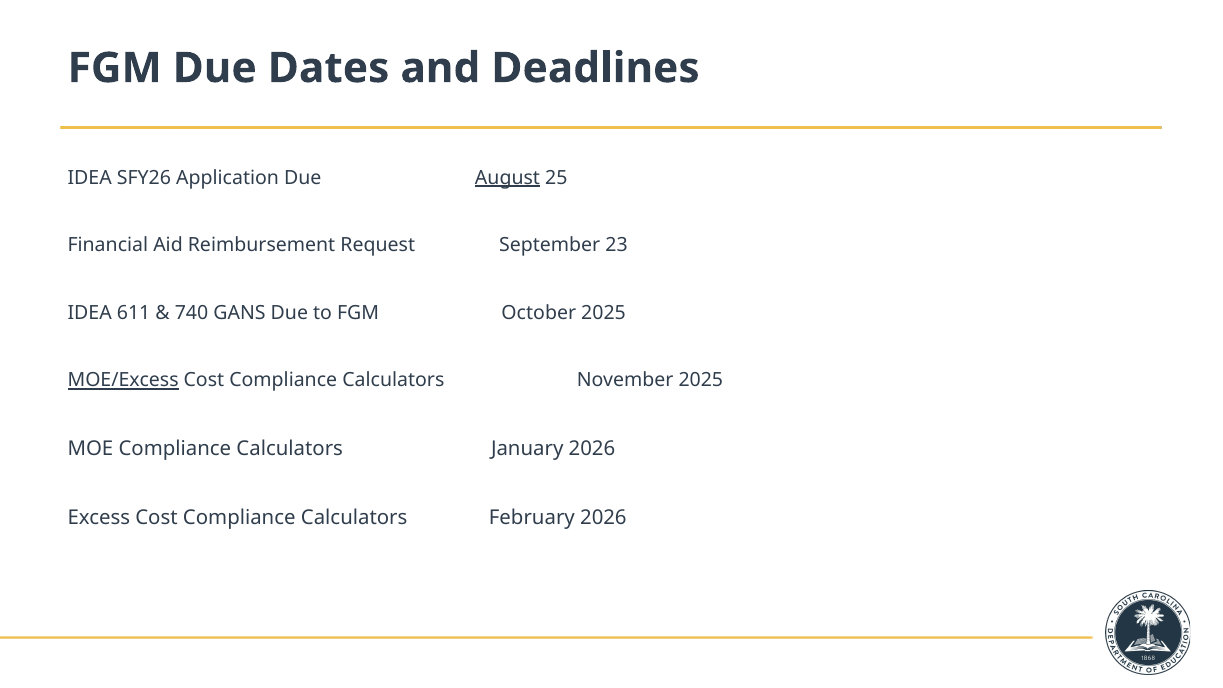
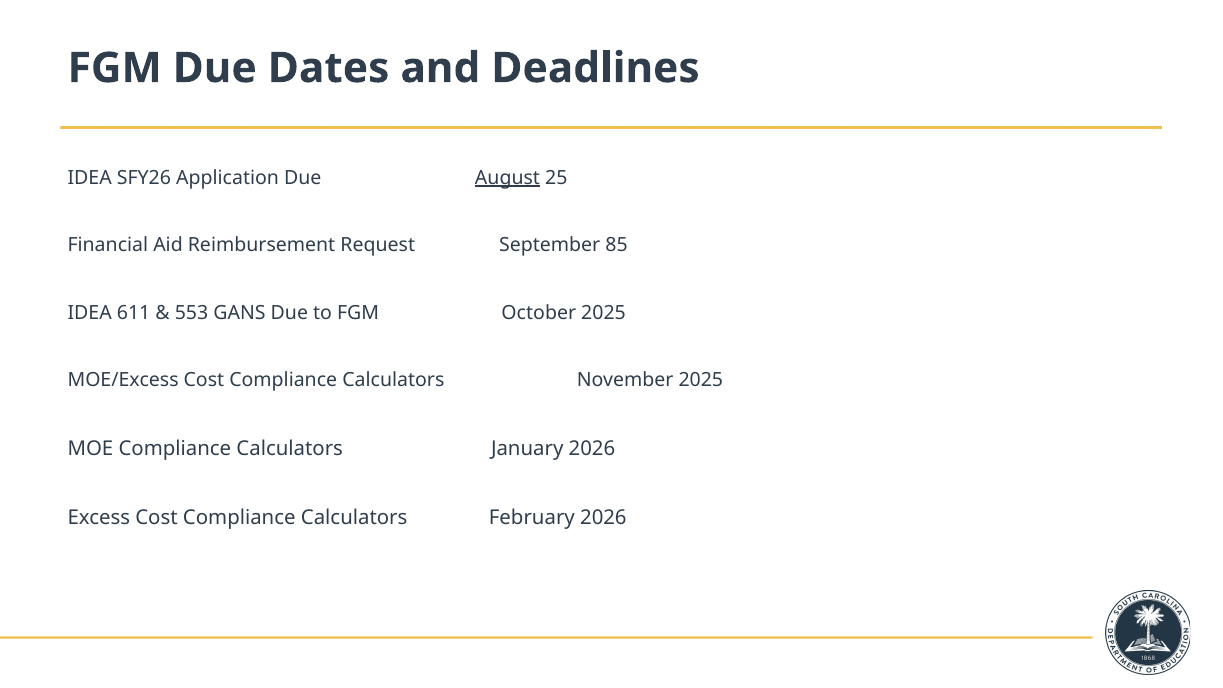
23: 23 -> 85 (617, 245)
740: 740 -> 553 (192, 313)
MOE/Excess underline: present -> none (123, 381)
